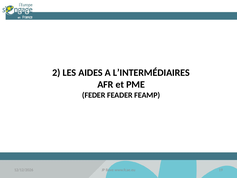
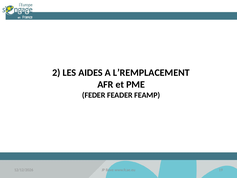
L’INTERMÉDIAIRES: L’INTERMÉDIAIRES -> L’REMPLACEMENT (151, 73)
